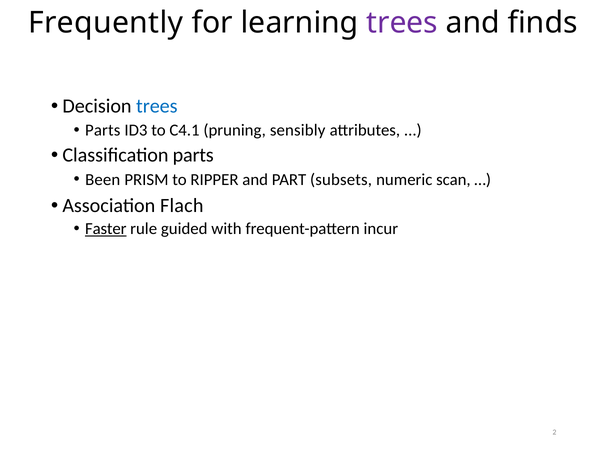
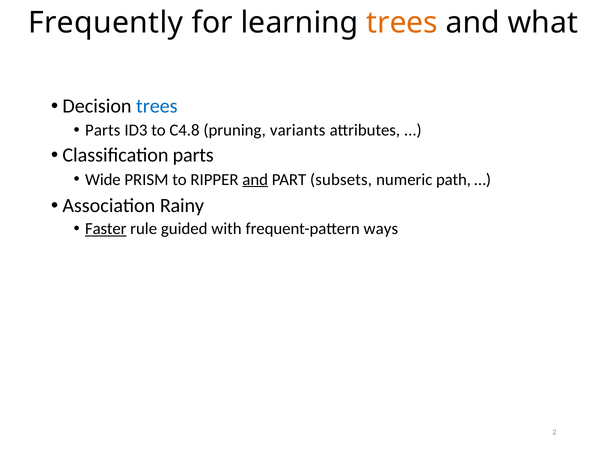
trees colour: purple -> orange (402, 23)
finds: finds -> what (543, 23)
C4.1: C4.1 -> C4.8 (185, 130)
sensibly: sensibly -> variants (298, 130)
Been: Been -> Wide (103, 179)
and underline: none -> present (255, 179)
scan: scan -> path (453, 179)
Flach: Flach -> Rainy (182, 206)
incur: incur -> ways (381, 229)
